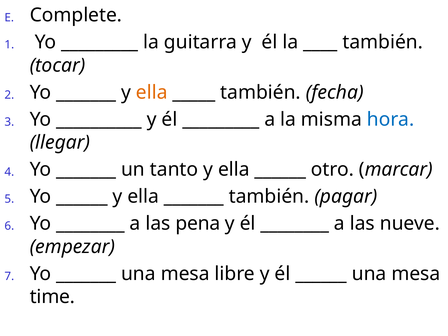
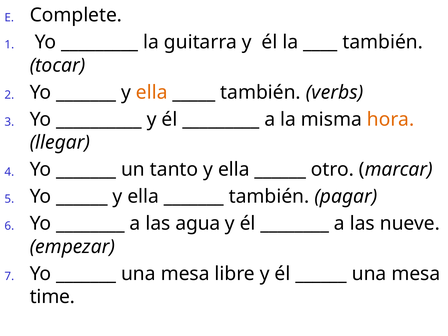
fecha: fecha -> verbs (335, 92)
hora colour: blue -> orange (391, 119)
pena: pena -> agua (198, 224)
